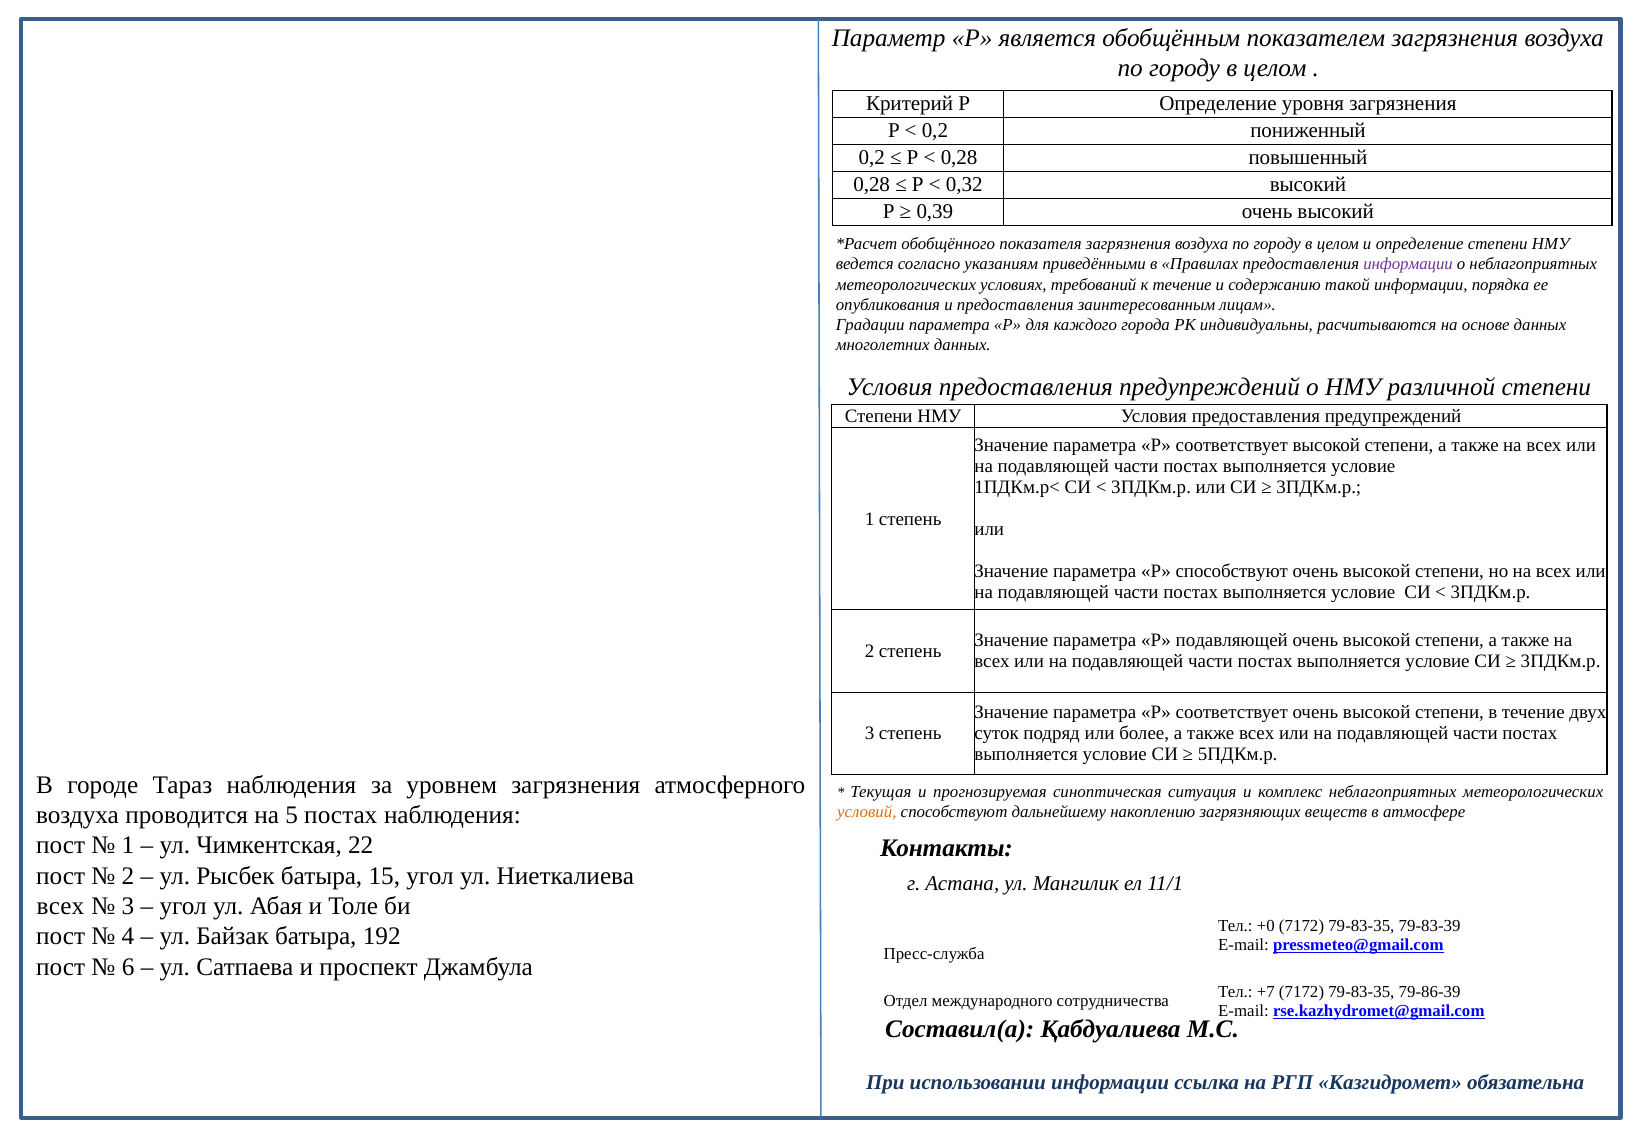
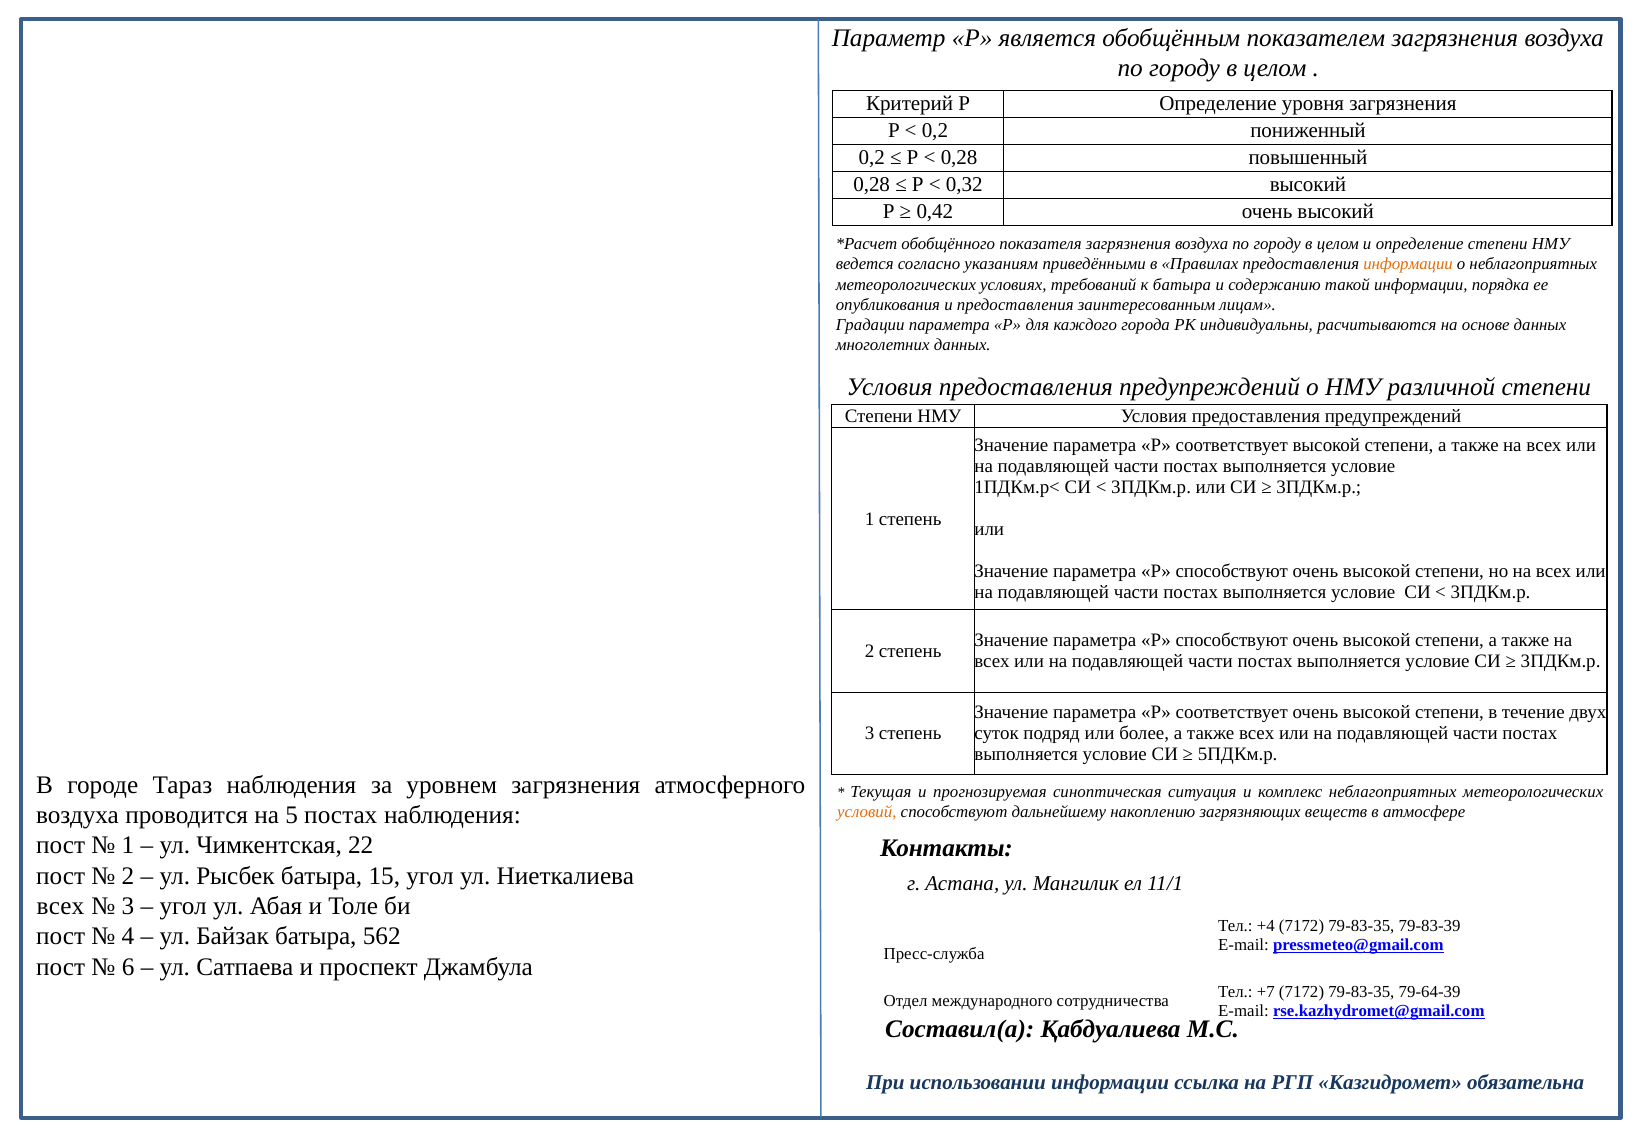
0,39: 0,39 -> 0,42 (935, 212)
информации colour: purple -> orange (1408, 264)
к течение: течение -> батыра (1182, 284)
подавляющей: подавляющей -> способствуют (1232, 640)
+0: +0 -> +4 (1266, 926)
192: 192 -> 562 (382, 936)
79-86-39: 79-86-39 -> 79-64-39 (1430, 992)
